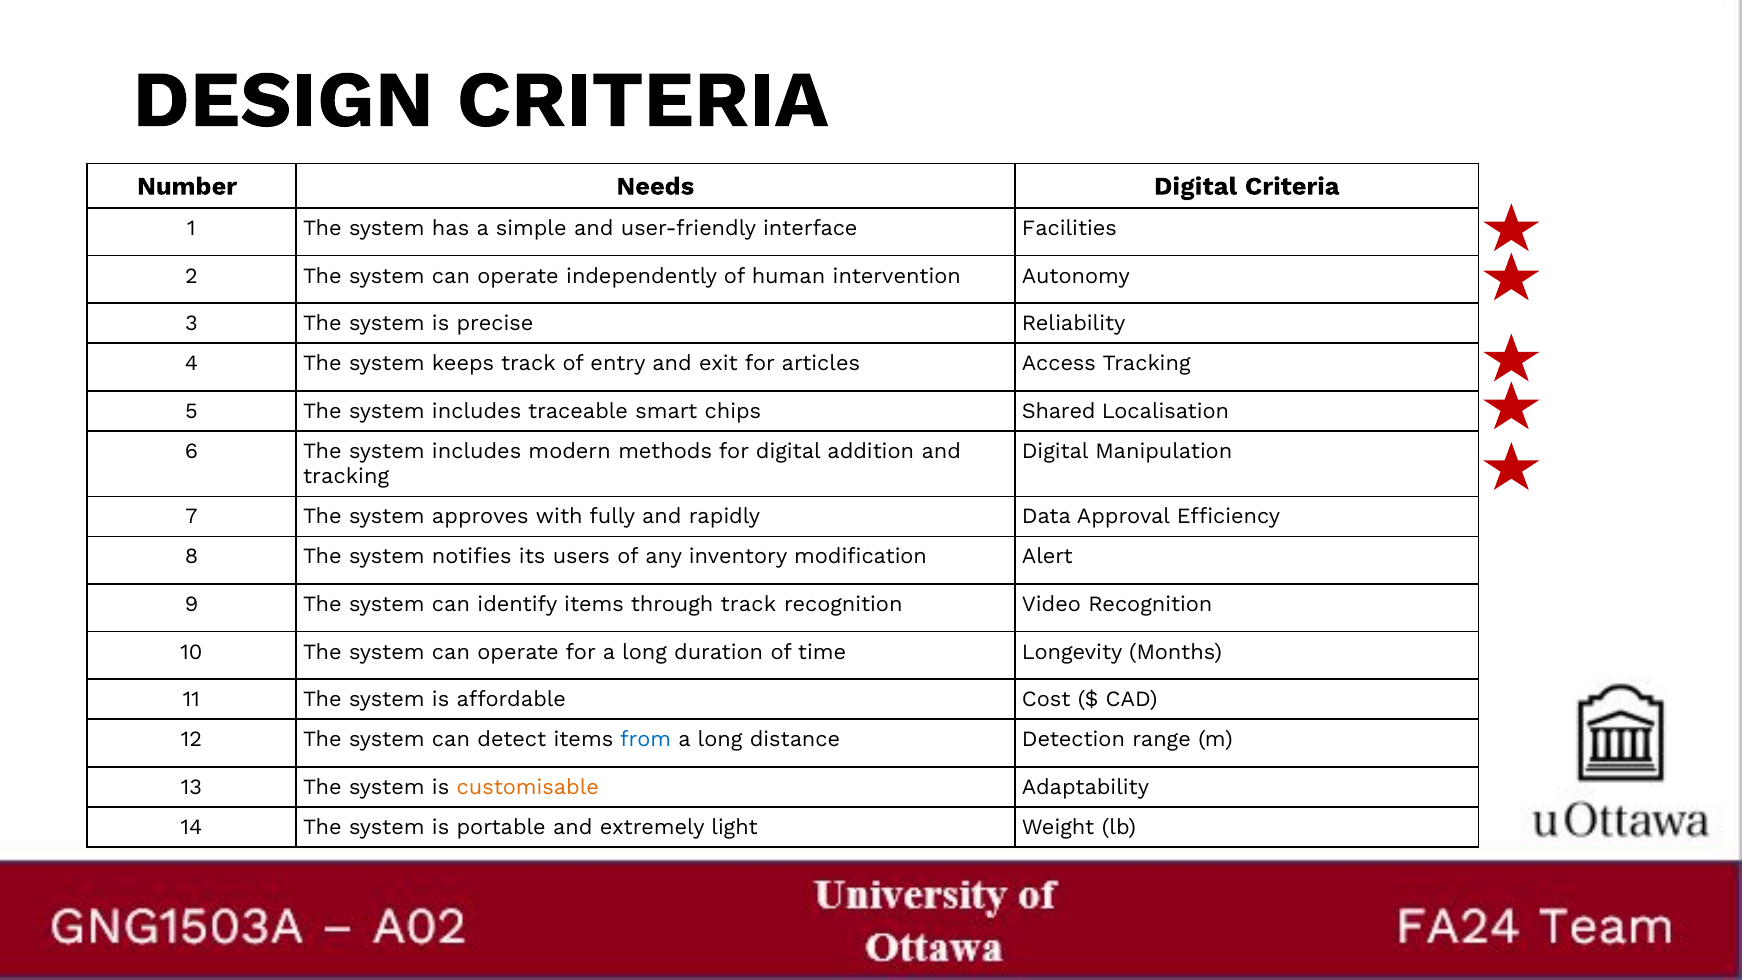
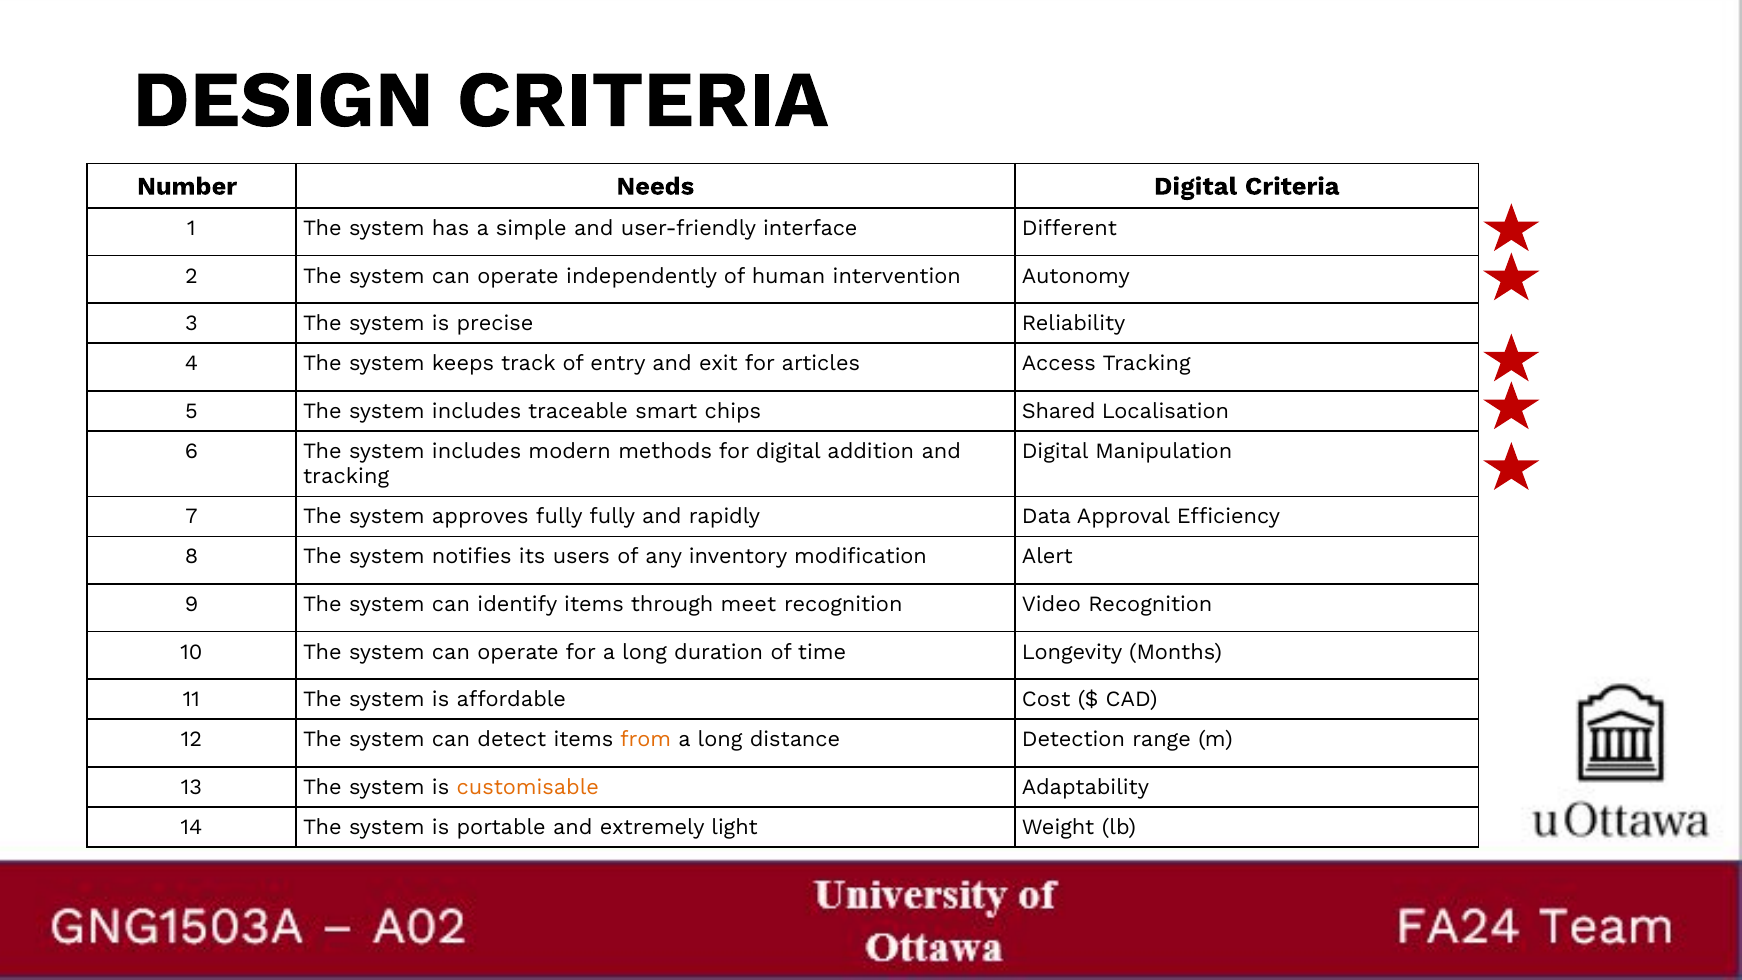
Facilities: Facilities -> Different (1069, 228)
approves with: with -> fully (559, 517)
through track: track -> meet (748, 604)
from colour: blue -> orange (646, 739)
